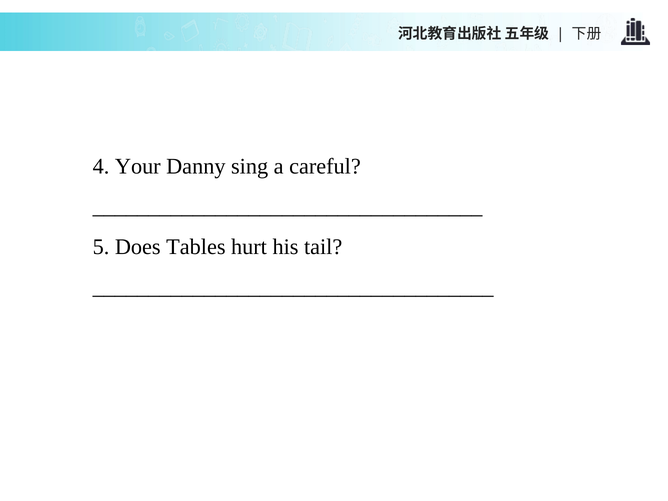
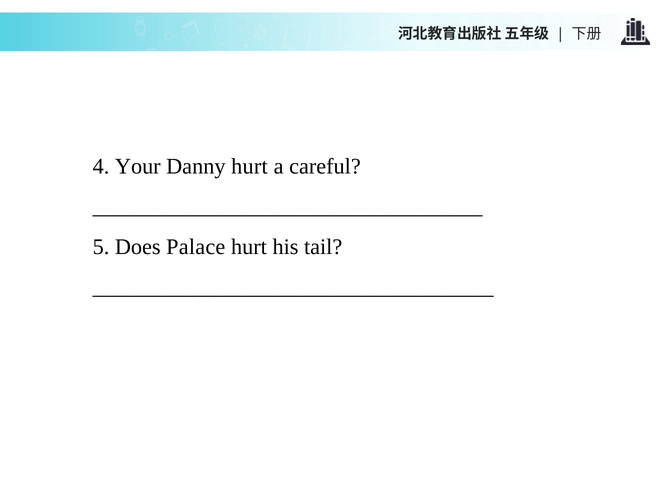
Danny sing: sing -> hurt (249, 167)
Tables: Tables -> Palace (196, 247)
